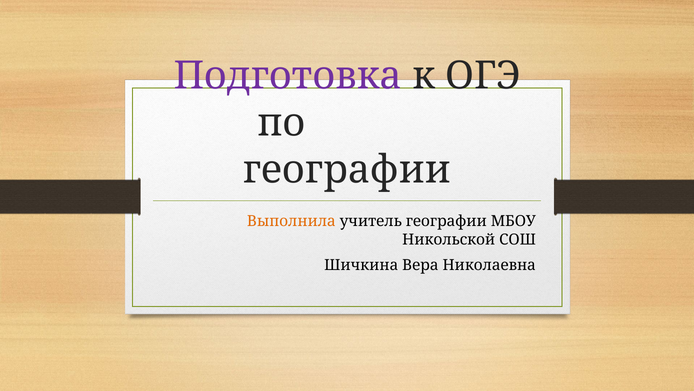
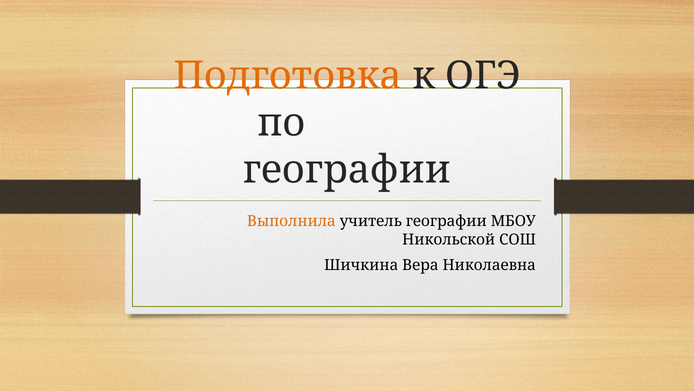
Подготовка colour: purple -> orange (288, 76)
